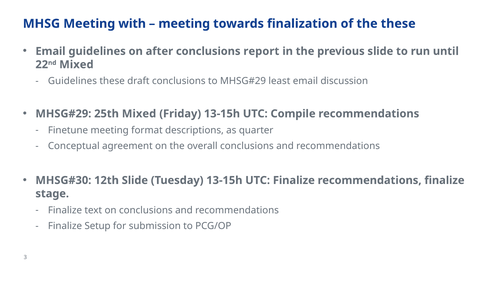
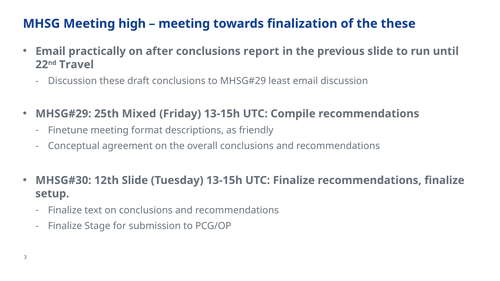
with: with -> high (132, 24)
Email guidelines: guidelines -> practically (97, 51)
22nd Mixed: Mixed -> Travel (76, 65)
Guidelines: Guidelines -> Discussion (72, 81)
quarter: quarter -> friendly (256, 130)
stage: stage -> setup (52, 194)
Setup: Setup -> Stage (97, 226)
